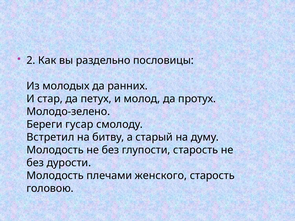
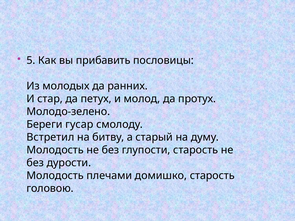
2: 2 -> 5 (31, 61)
раздельно: раздельно -> прибавить (103, 61)
женского: женского -> домишко (161, 176)
